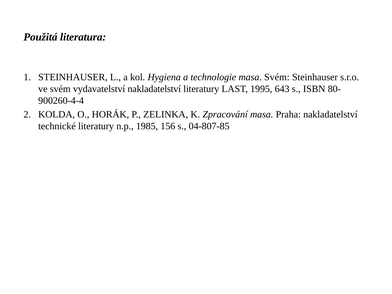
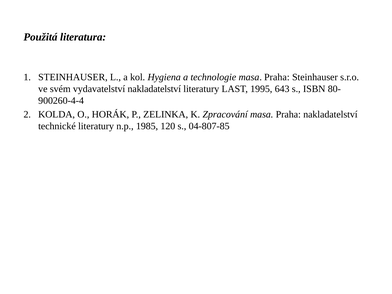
technologie masa Svém: Svém -> Praha (277, 77)
156: 156 -> 120 (168, 126)
